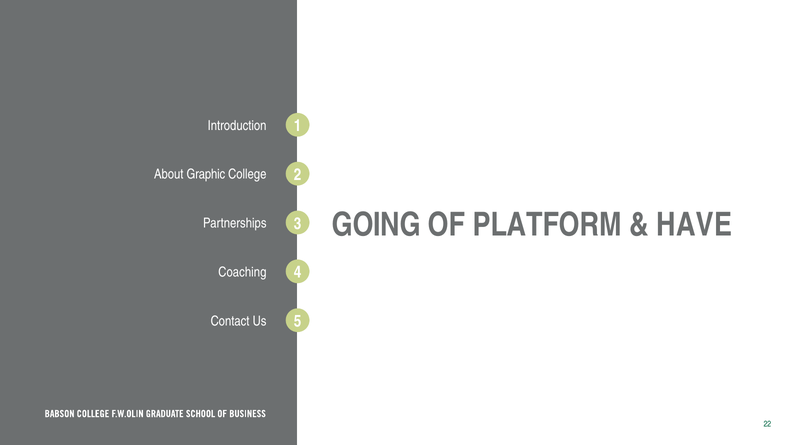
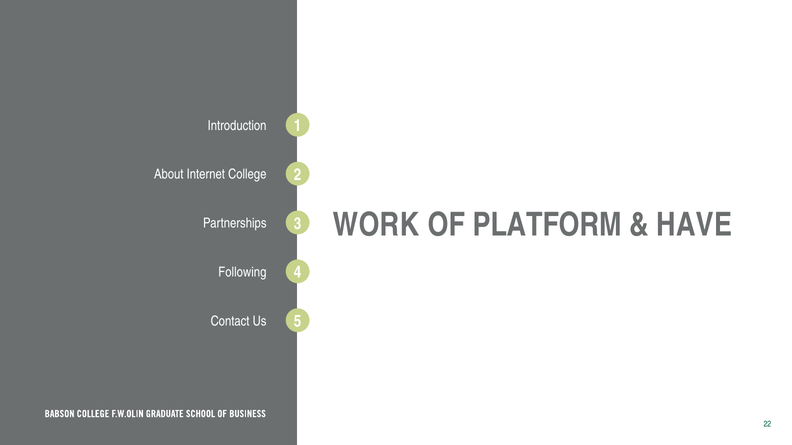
Graphic: Graphic -> Internet (206, 174)
GOING: GOING -> WORK (376, 225)
Coaching: Coaching -> Following (242, 273)
